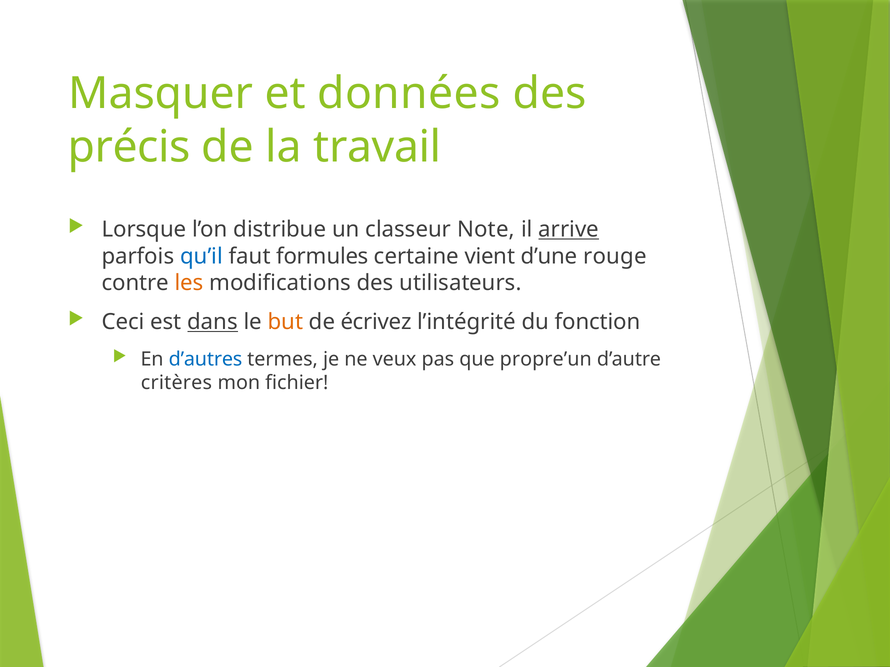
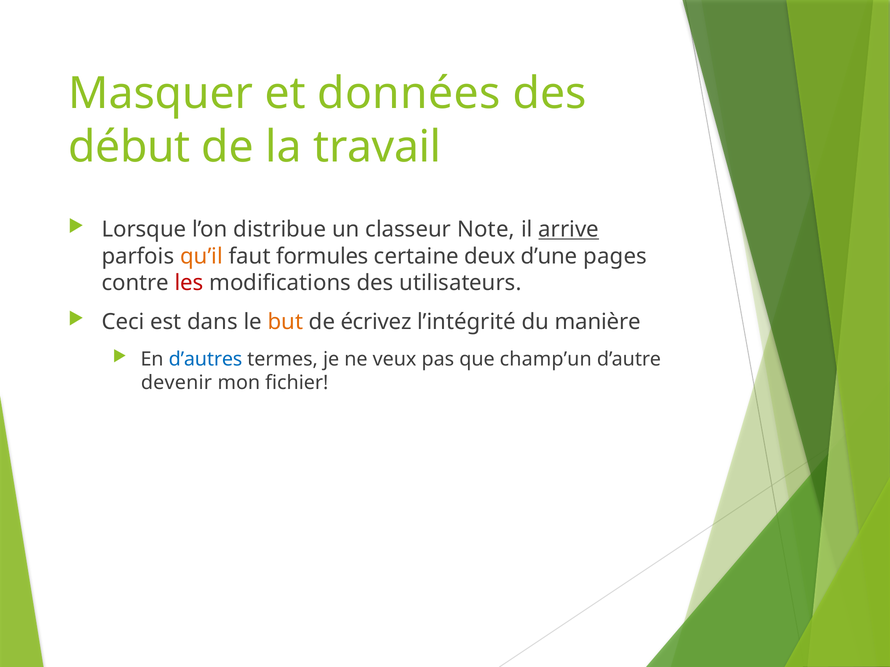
précis: précis -> début (129, 147)
qu’il colour: blue -> orange (202, 256)
vient: vient -> deux (490, 256)
rouge: rouge -> pages (615, 256)
les colour: orange -> red (189, 283)
dans underline: present -> none (213, 322)
fonction: fonction -> manière (598, 322)
propre’un: propre’un -> champ’un (546, 360)
critères: critères -> devenir (176, 383)
